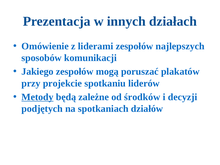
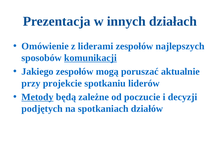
komunikacji underline: none -> present (90, 58)
plakatów: plakatów -> aktualnie (180, 72)
środków: środków -> poczucie (142, 97)
